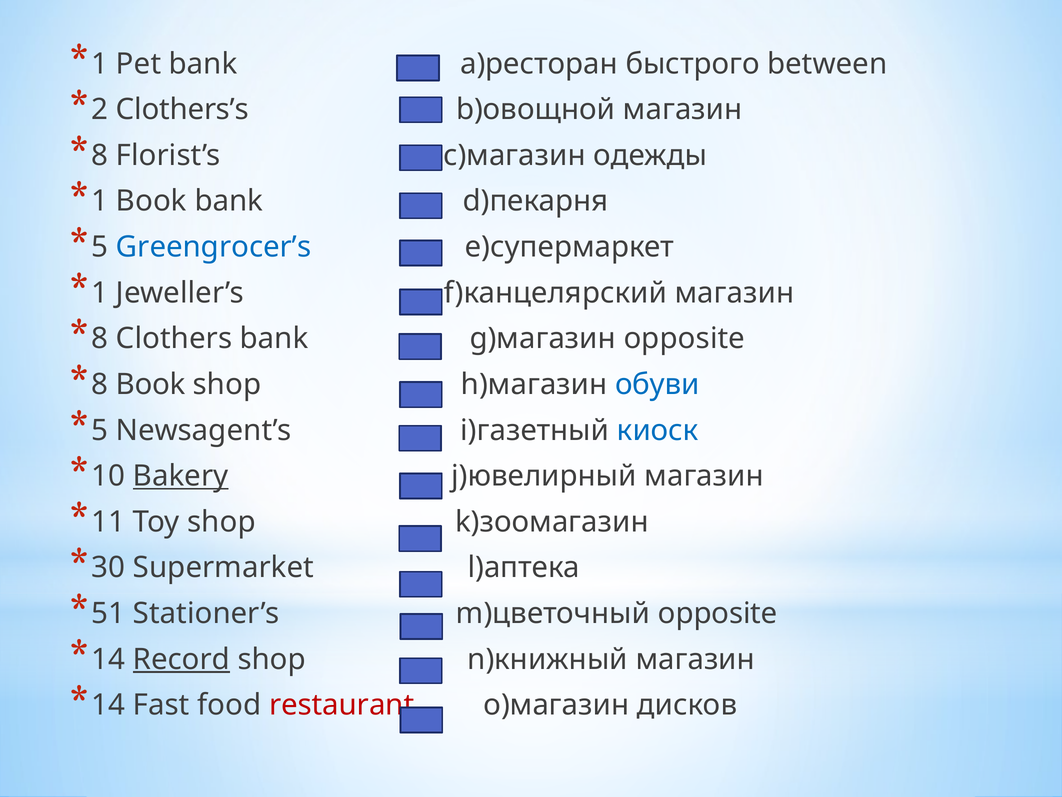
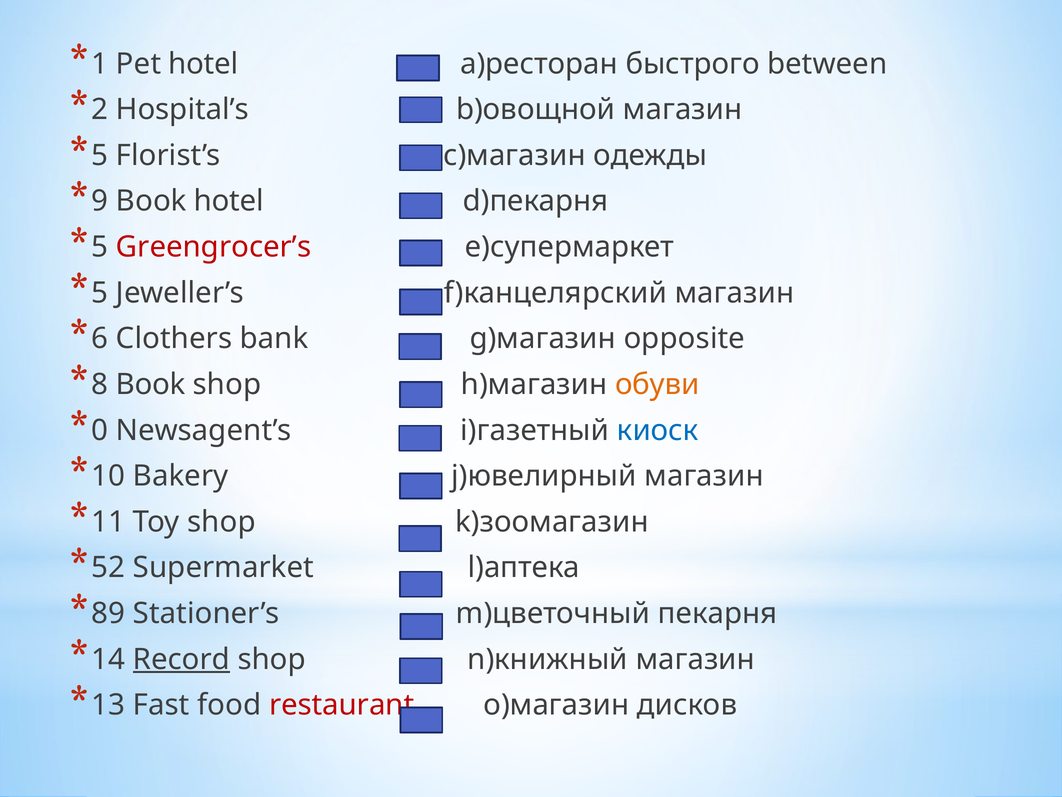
Pet bank: bank -> hotel (203, 64)
Clothers’s: Clothers’s -> Hospital’s (182, 110)
8: 8 -> 5 (100, 155)
1: 1 -> 9 (100, 201)
Book bank: bank -> hotel (229, 201)
Greengrocer’s colour: blue -> red (214, 247)
1: 1 -> 5 (100, 293)
8: 8 -> 6 (100, 338)
обуви colour: blue -> orange (657, 384)
5: 5 -> 0 (100, 430)
Bakery underline: present -> none (181, 476)
30: 30 -> 52 (108, 567)
51: 51 -> 89 (108, 613)
m)цветочный opposite: opposite -> пекарня (718, 613)
14: 14 -> 13 (108, 705)
